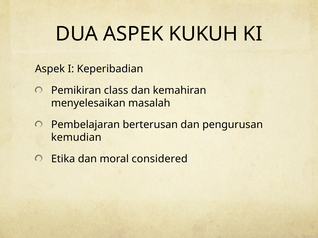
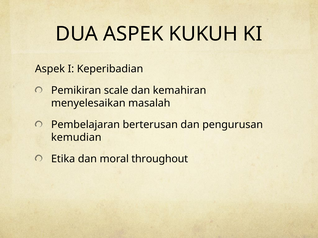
class: class -> scale (116, 91)
considered: considered -> throughout (160, 159)
